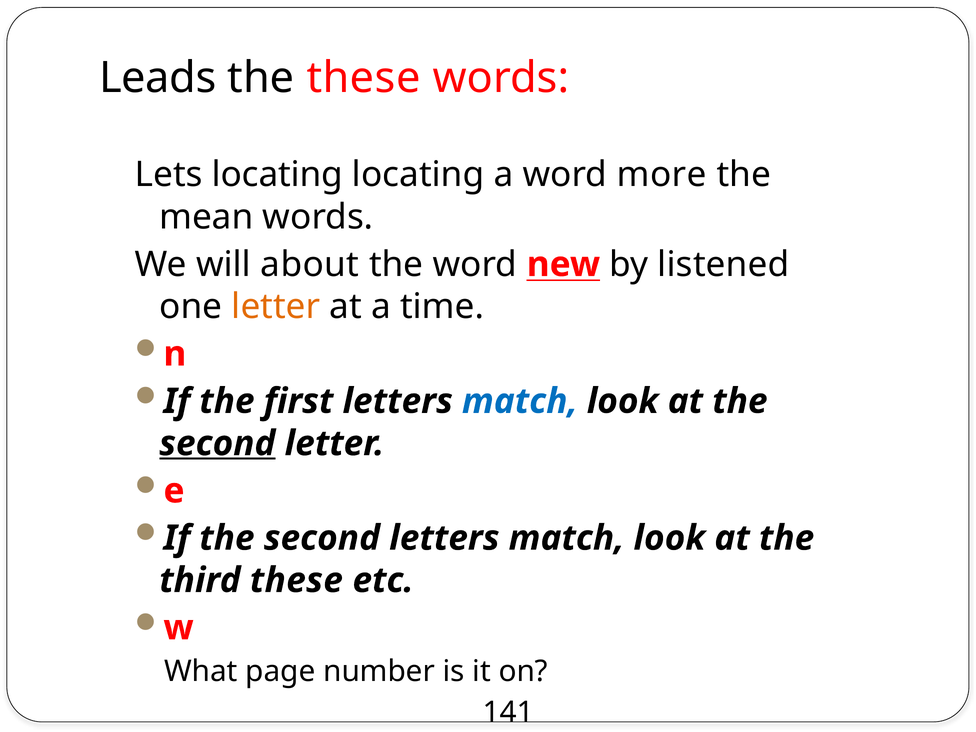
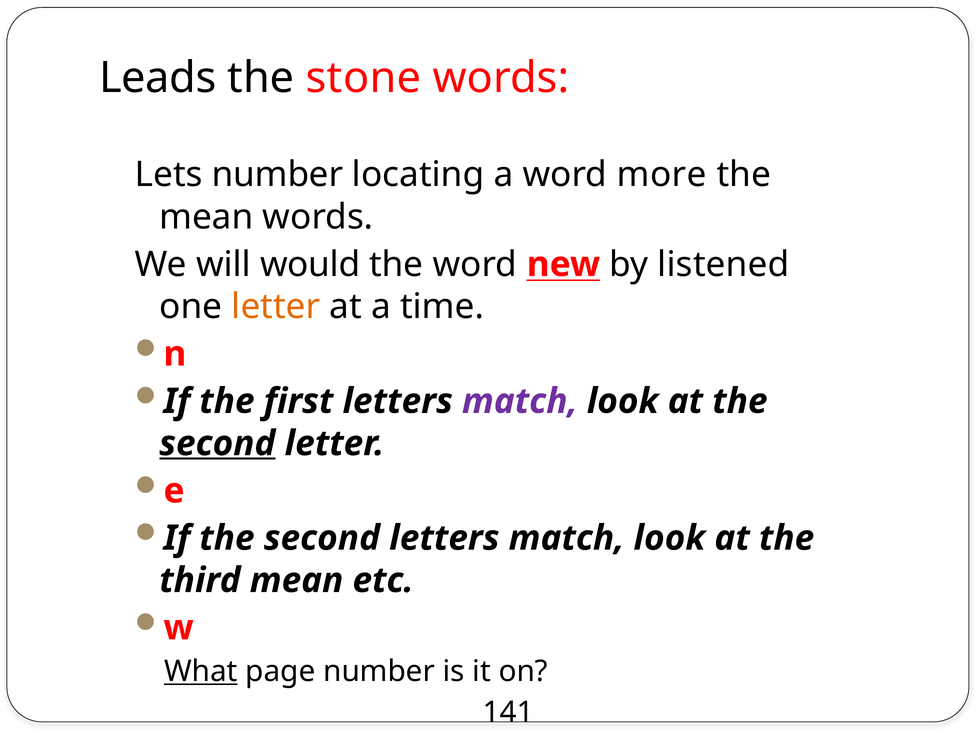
the these: these -> stone (364, 78)
Lets locating: locating -> number (277, 175)
about: about -> would (310, 264)
match colour: blue -> purple (520, 401)
third these: these -> mean (297, 580)
What underline: none -> present (201, 671)
